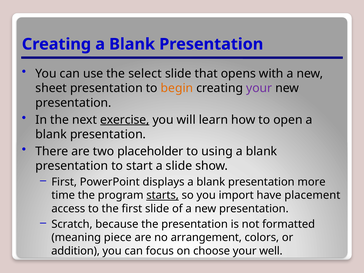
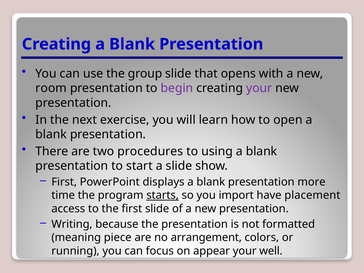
select: select -> group (145, 74)
sheet: sheet -> room (51, 88)
begin colour: orange -> purple (177, 88)
exercise underline: present -> none (125, 120)
placeholder: placeholder -> procedures (150, 151)
Scratch: Scratch -> Writing (72, 224)
addition: addition -> running (75, 251)
choose: choose -> appear (212, 251)
